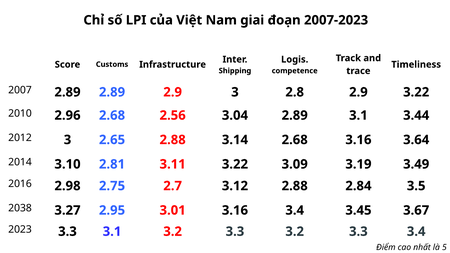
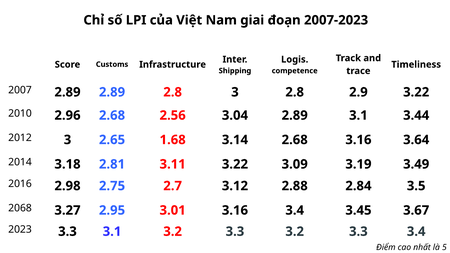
2.89 2.9: 2.9 -> 2.8 (173, 92)
2.65 2.88: 2.88 -> 1.68 (173, 140)
3.10: 3.10 -> 3.18 (67, 164)
2038: 2038 -> 2068 (20, 208)
